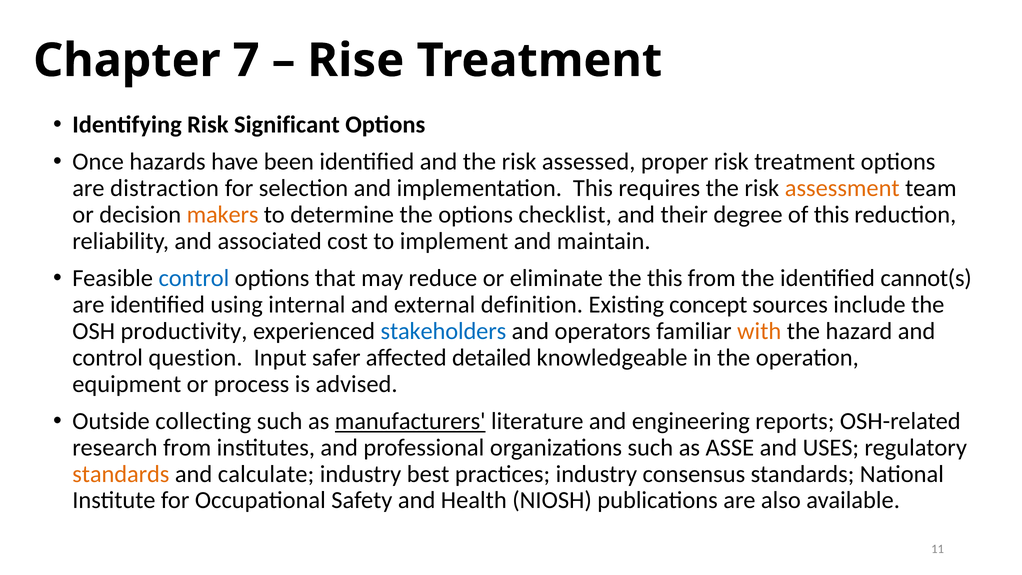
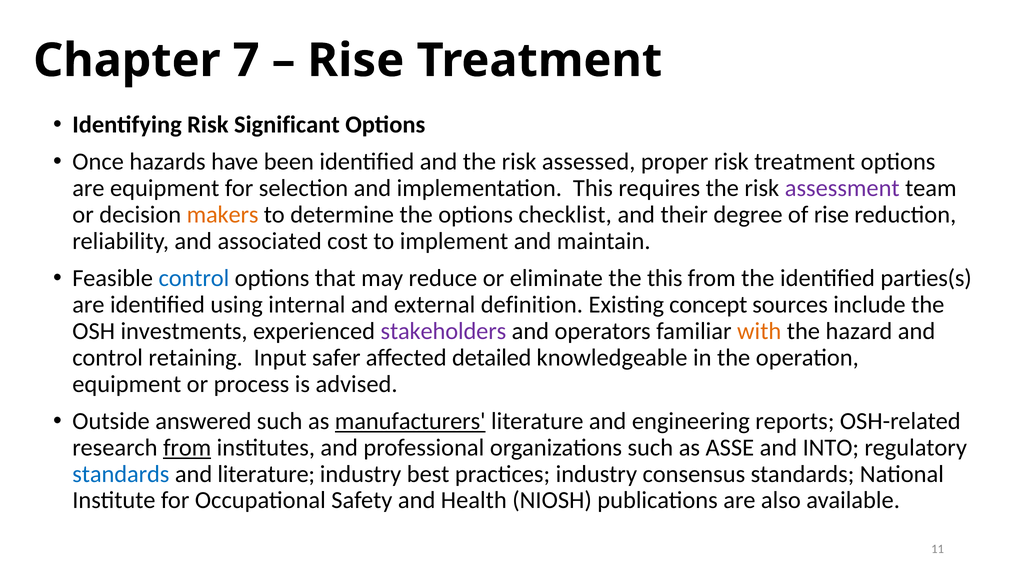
are distraction: distraction -> equipment (165, 188)
assessment colour: orange -> purple (842, 188)
of this: this -> rise (831, 215)
cannot(s: cannot(s -> parties(s (926, 278)
productivity: productivity -> investments (184, 331)
stakeholders colour: blue -> purple (443, 331)
question: question -> retaining (196, 357)
collecting: collecting -> answered (203, 421)
from underline: none -> present (187, 447)
USES: USES -> INTO (831, 447)
standards colour: orange -> blue (121, 474)
and calculate: calculate -> literature (266, 474)
